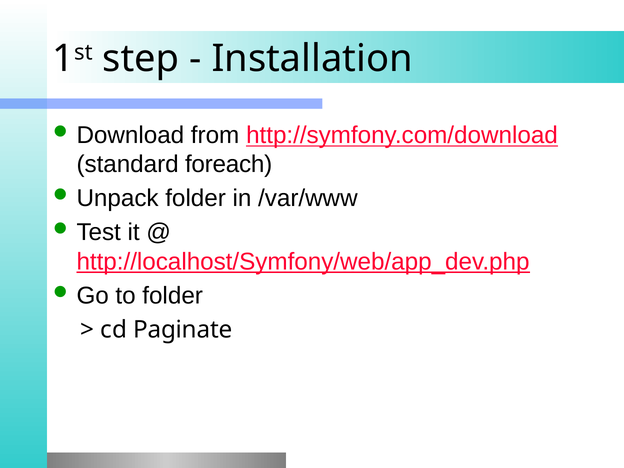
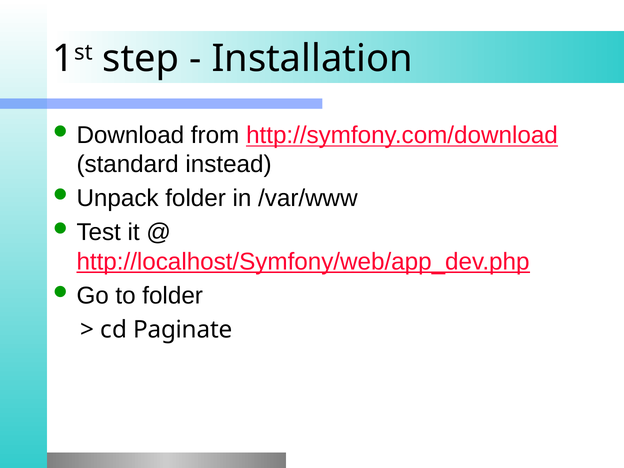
foreach: foreach -> instead (229, 164)
